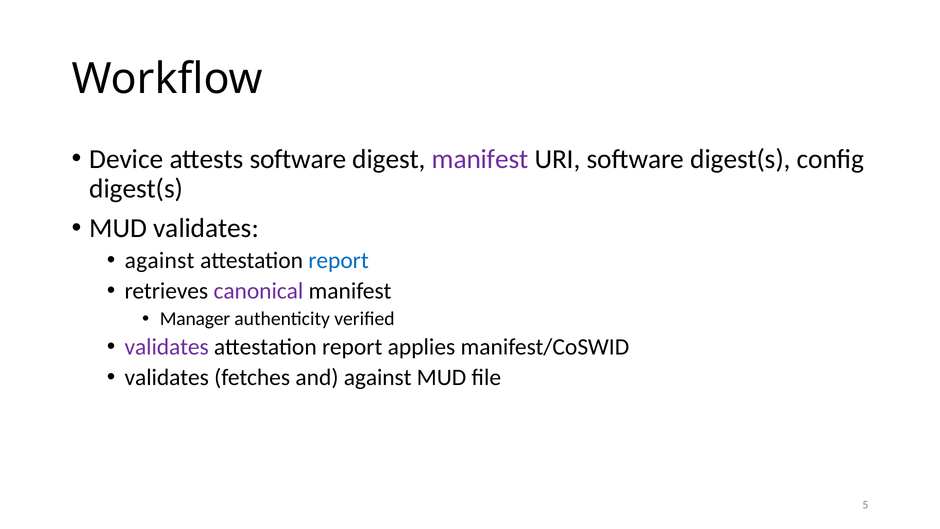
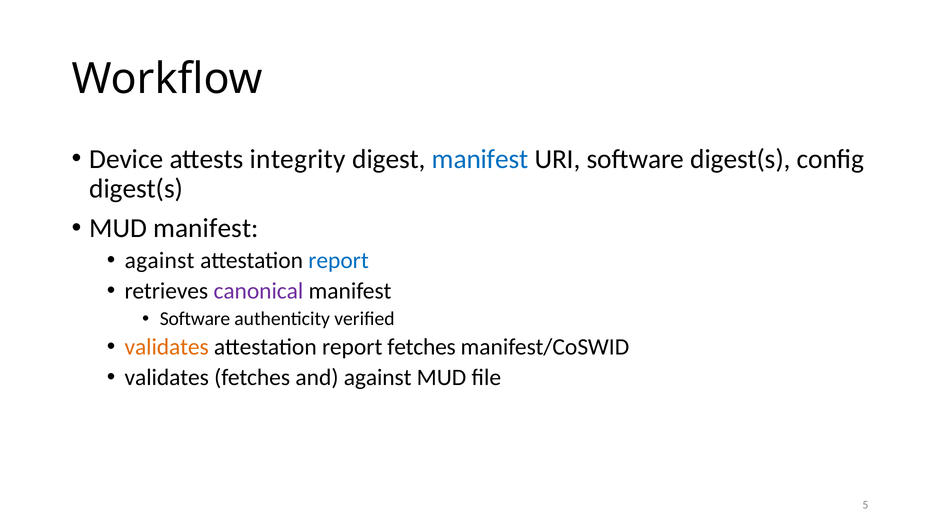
attests software: software -> integrity (298, 159)
manifest colour: purple -> blue (480, 159)
MUD validates: validates -> manifest (206, 228)
Manager: Manager -> Software (195, 319)
validates colour: purple -> orange (167, 347)
report applies: applies -> fetches (422, 347)
